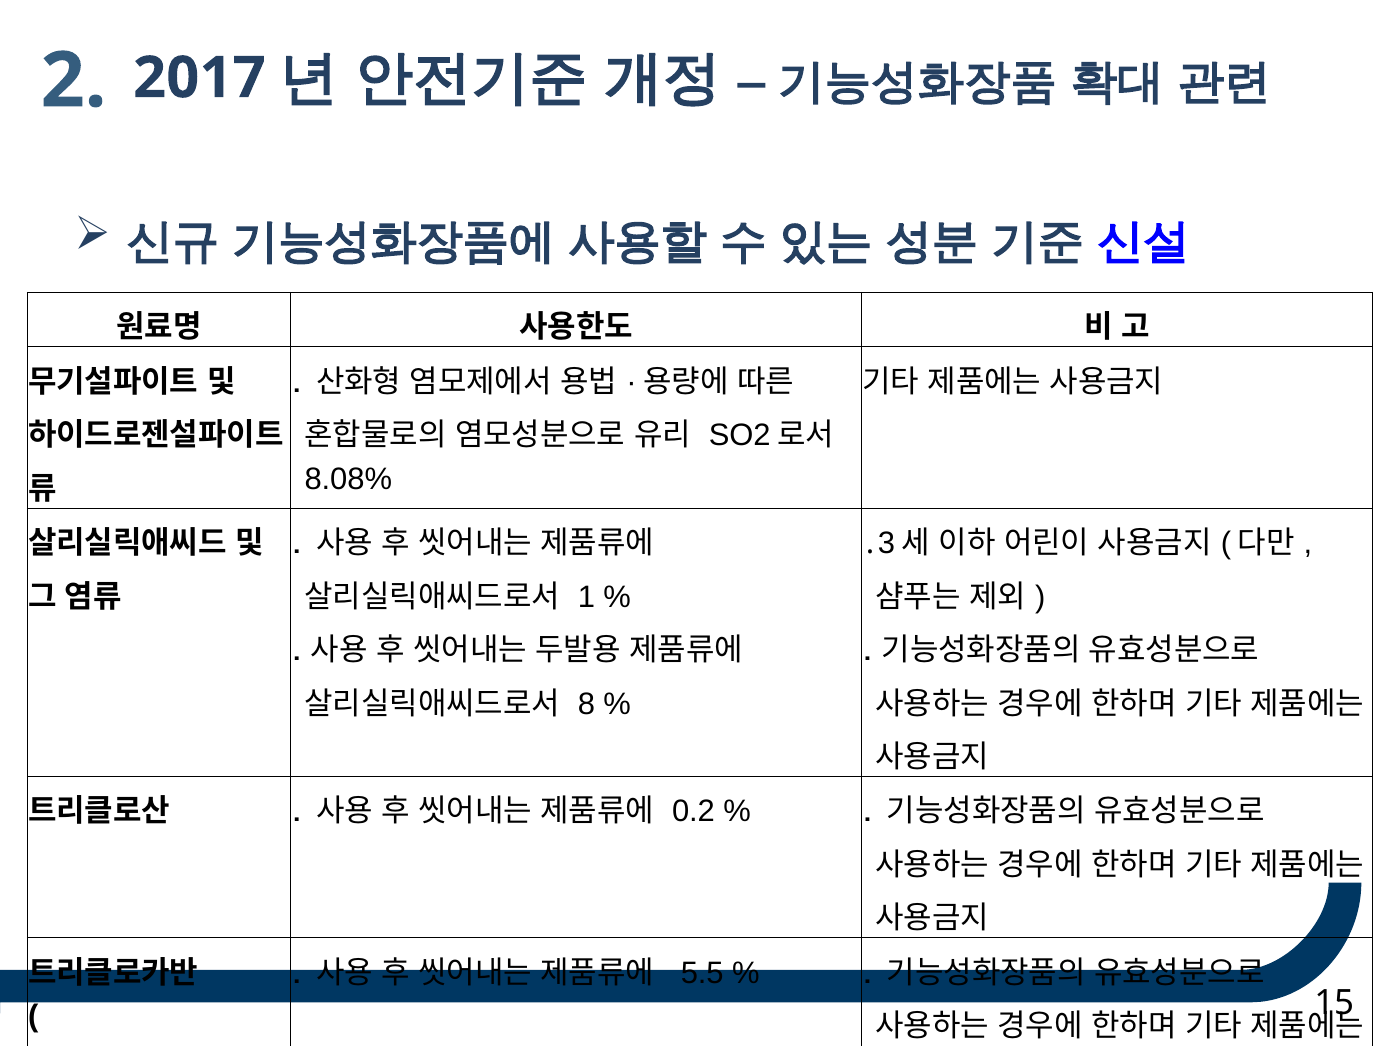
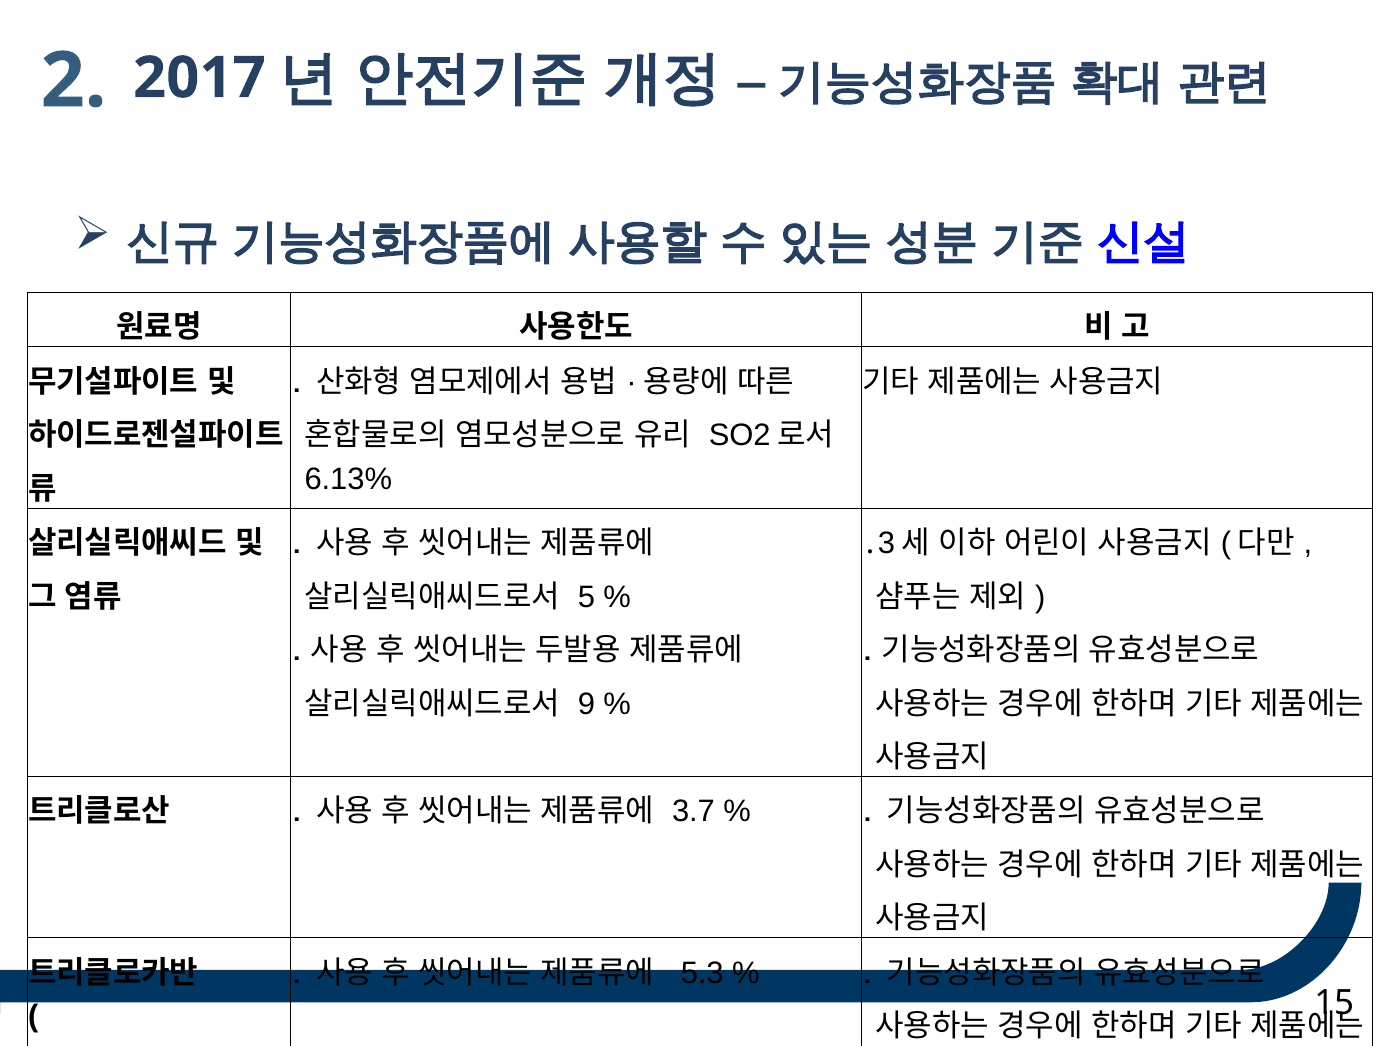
8.08%: 8.08% -> 6.13% (348, 479)
1: 1 -> 5 (587, 597)
8: 8 -> 9 (587, 704)
0.2: 0.2 -> 3.7 (693, 811)
5.5: 5.5 -> 5.3 (702, 973)
